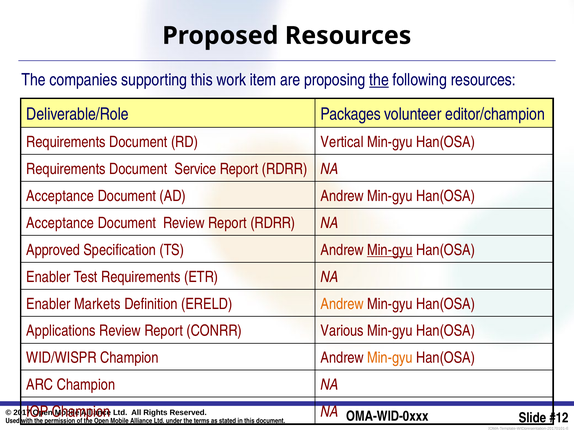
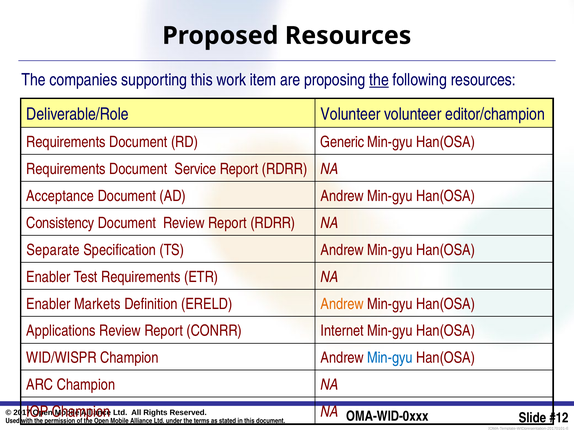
Deliverable/Role Packages: Packages -> Volunteer (351, 114)
Vertical: Vertical -> Generic (342, 142)
Acceptance: Acceptance -> Consistency (60, 223)
Approved: Approved -> Separate (53, 250)
Min-gyu underline: present -> none (390, 250)
Various: Various -> Internet (342, 331)
Min-gyu colour: orange -> blue (390, 358)
